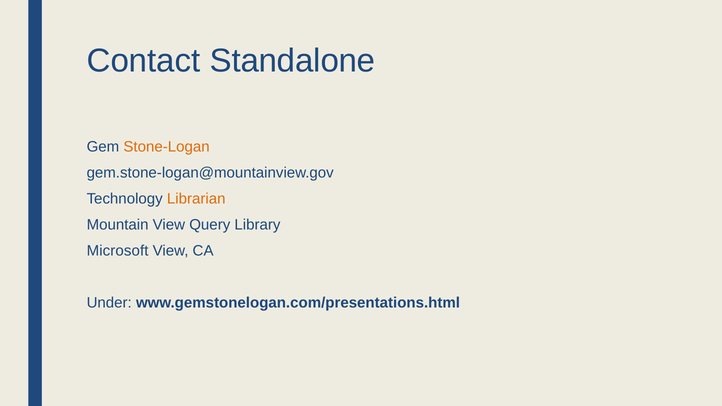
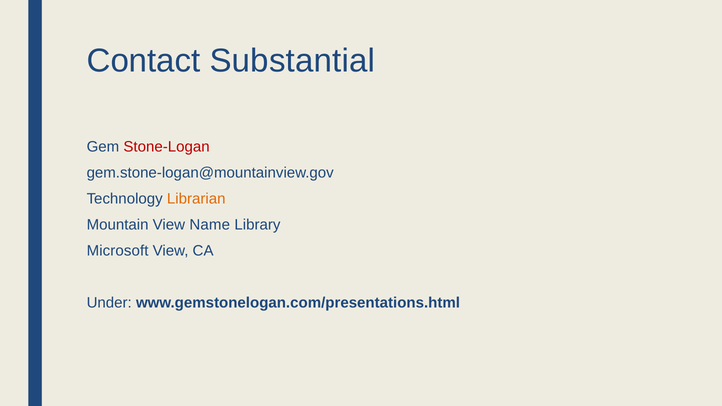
Standalone: Standalone -> Substantial (292, 61)
Stone-Logan colour: orange -> red (167, 147)
Query: Query -> Name (210, 225)
